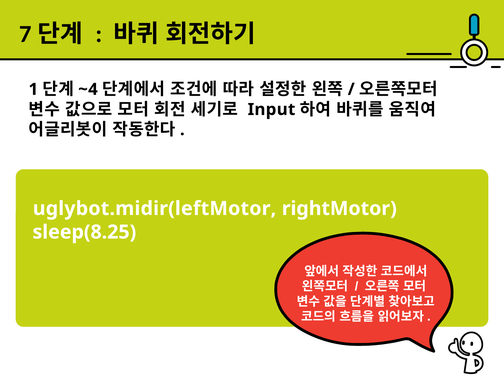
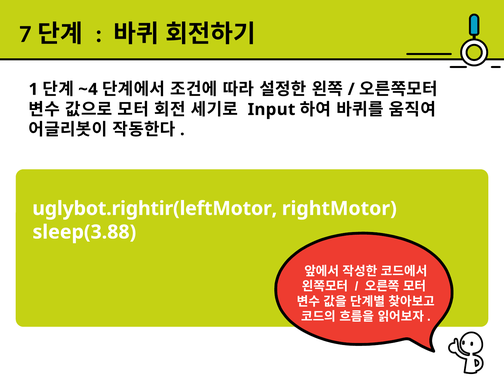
uglybot.midir(leftMotor: uglybot.midir(leftMotor -> uglybot.rightir(leftMotor (155, 209)
sleep(8.25: sleep(8.25 -> sleep(3.88 (84, 232)
